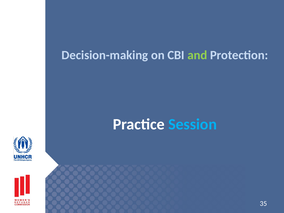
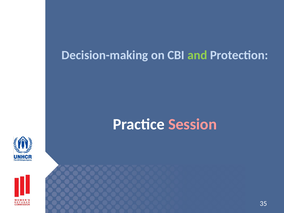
Session colour: light blue -> pink (193, 124)
